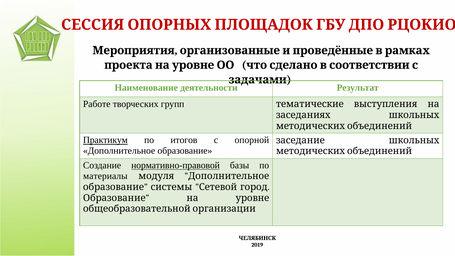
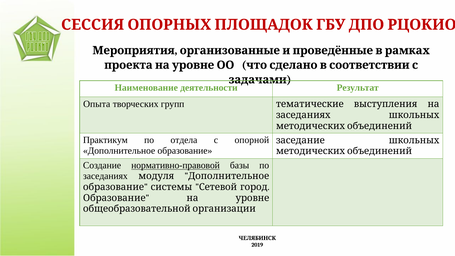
Работе: Работе -> Опыта (97, 104)
Практикум underline: present -> none (105, 140)
итогов: итогов -> отдела (184, 140)
материалы: материалы -> заседаниях (105, 176)
